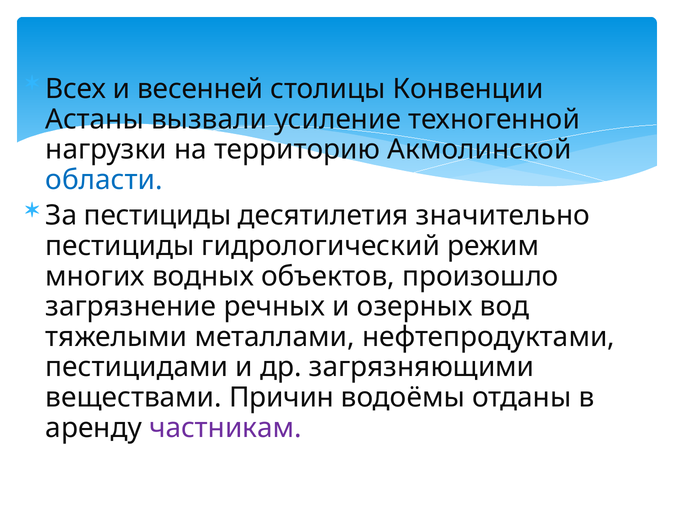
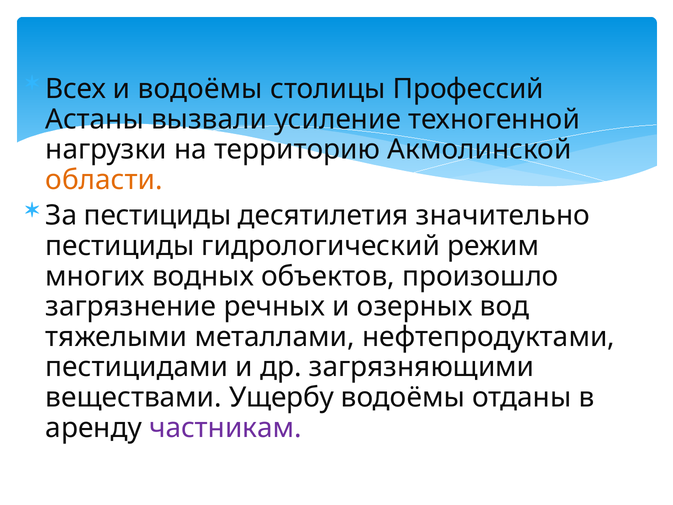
и весенней: весенней -> водоёмы (200, 89)
Конвенции: Конвенции -> Профессий (468, 89)
области colour: blue -> orange (104, 180)
Причин: Причин -> Ущербу (281, 397)
